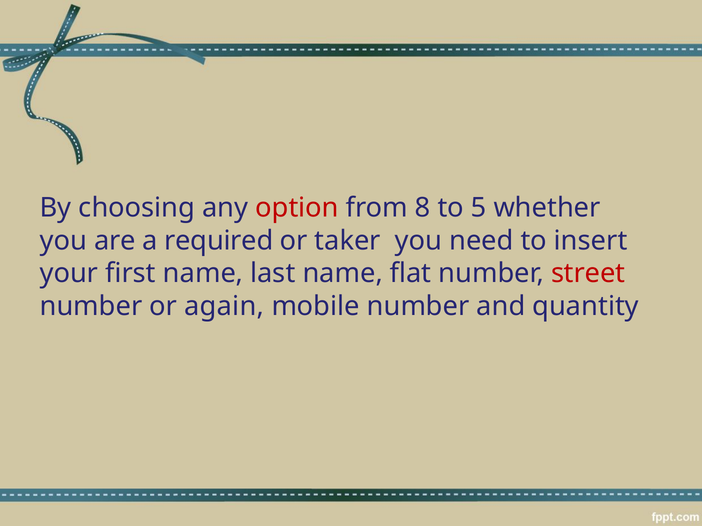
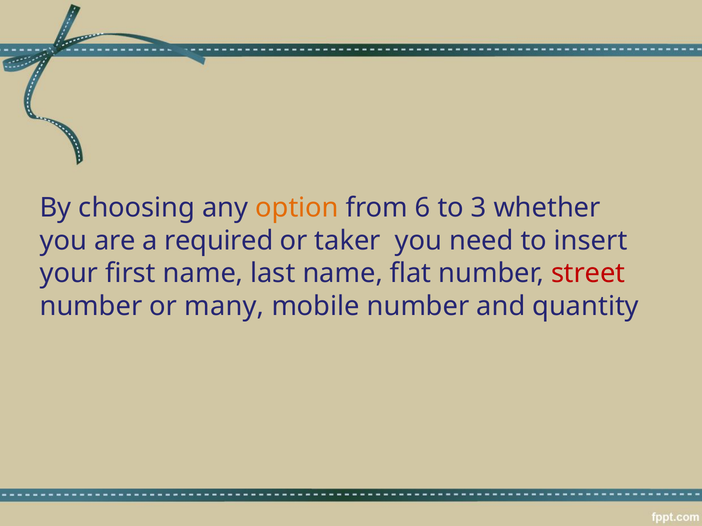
option colour: red -> orange (297, 208)
8: 8 -> 6 (423, 208)
5: 5 -> 3 (479, 208)
again: again -> many (224, 307)
